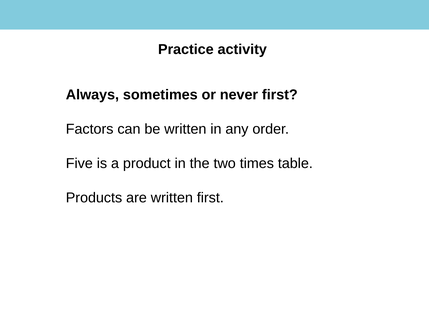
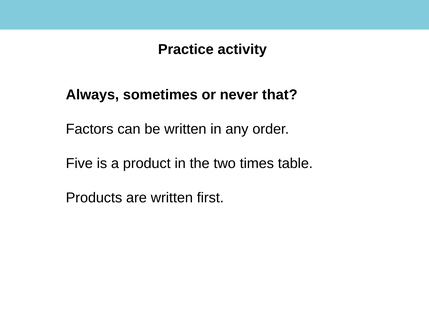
never first: first -> that (280, 95)
